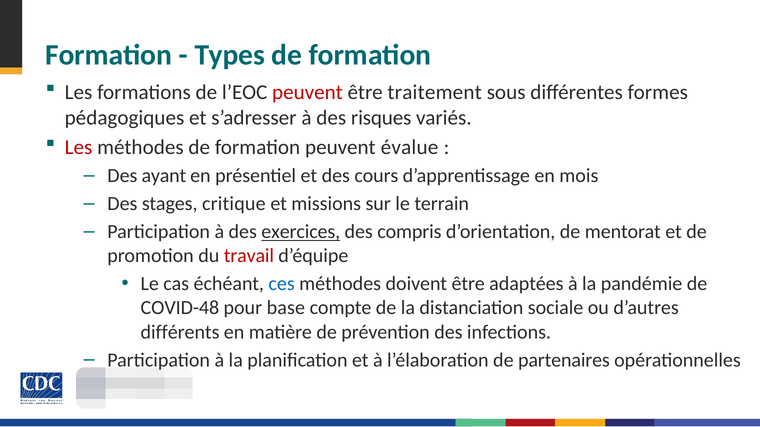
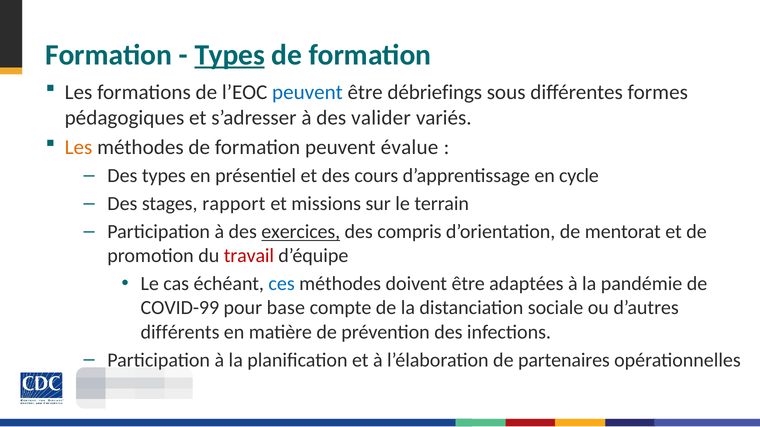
Types underline: none -> present (230, 55)
peuvent colour: red -> blue (307, 92)
traitement: traitement -> débriefings (435, 92)
risques: risques -> valider (381, 118)
Les colour: red -> orange (79, 147)
Des ayant: ayant -> types (164, 176)
mois: mois -> cycle (579, 176)
critique: critique -> rapport (234, 204)
COVID-48: COVID-48 -> COVID-99 (180, 308)
